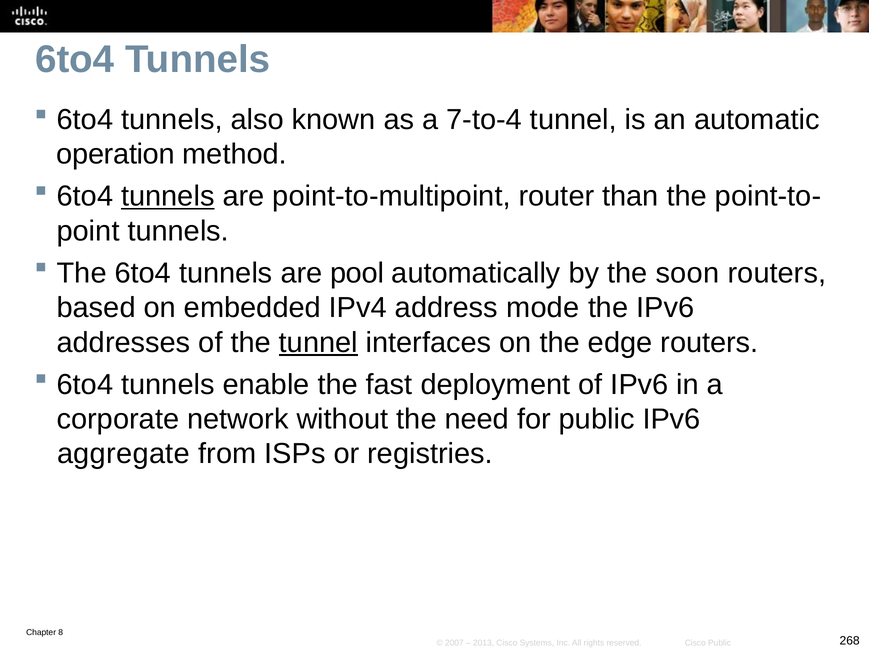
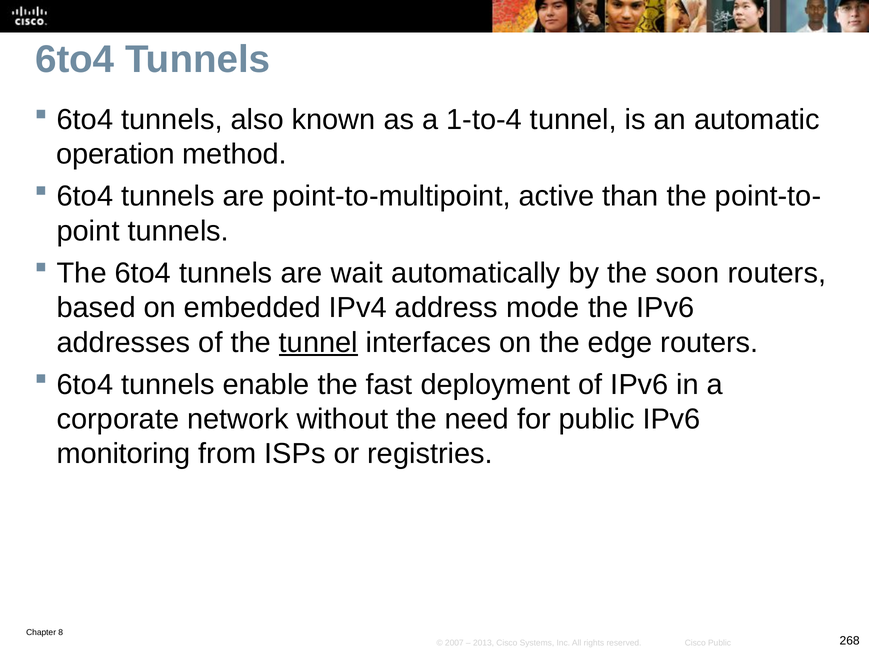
7-to-4: 7-to-4 -> 1-to-4 (484, 120)
tunnels underline: present -> none (168, 197)
router: router -> active (556, 197)
pool: pool -> wait (357, 273)
aggregate: aggregate -> monitoring (124, 454)
